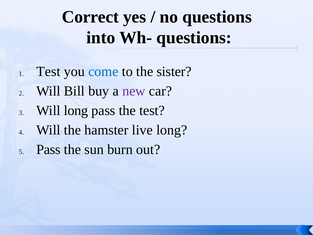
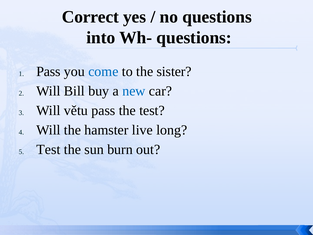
Test: Test -> Pass (48, 72)
new colour: purple -> blue (134, 91)
Will long: long -> větu (76, 111)
Pass: Pass -> Test (48, 149)
